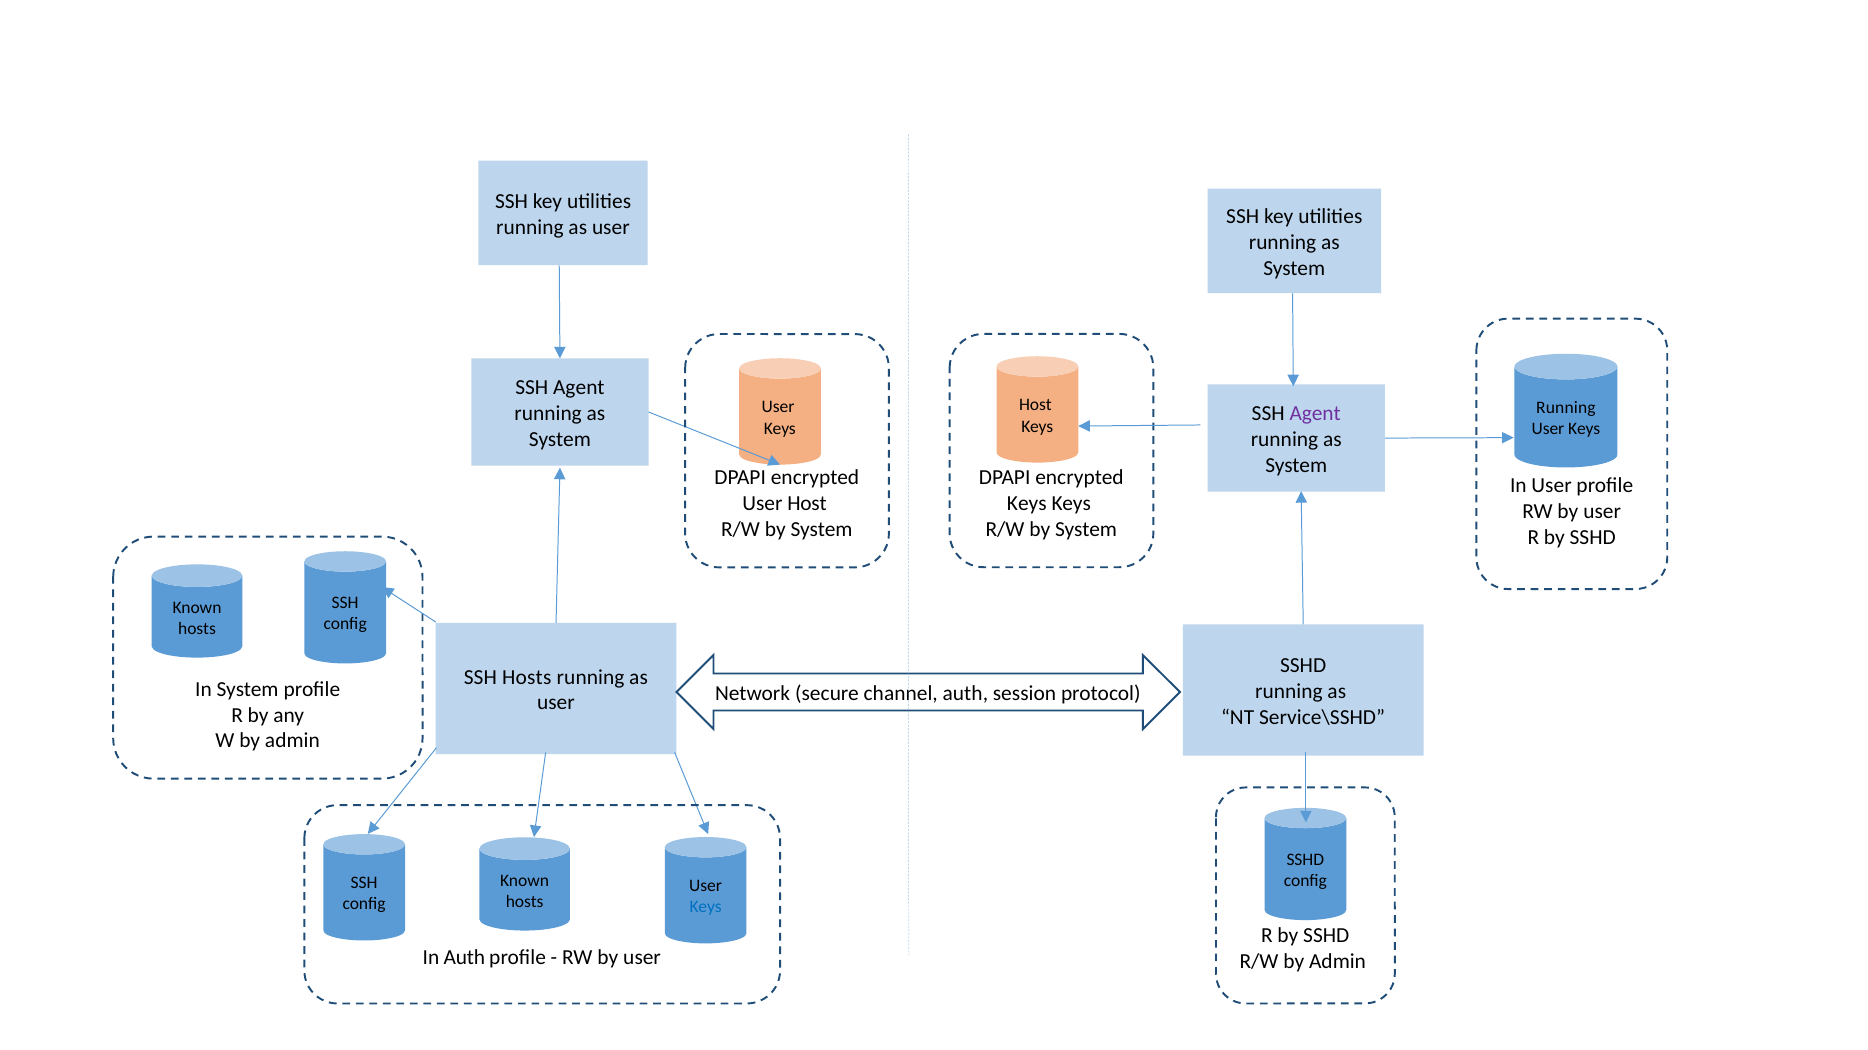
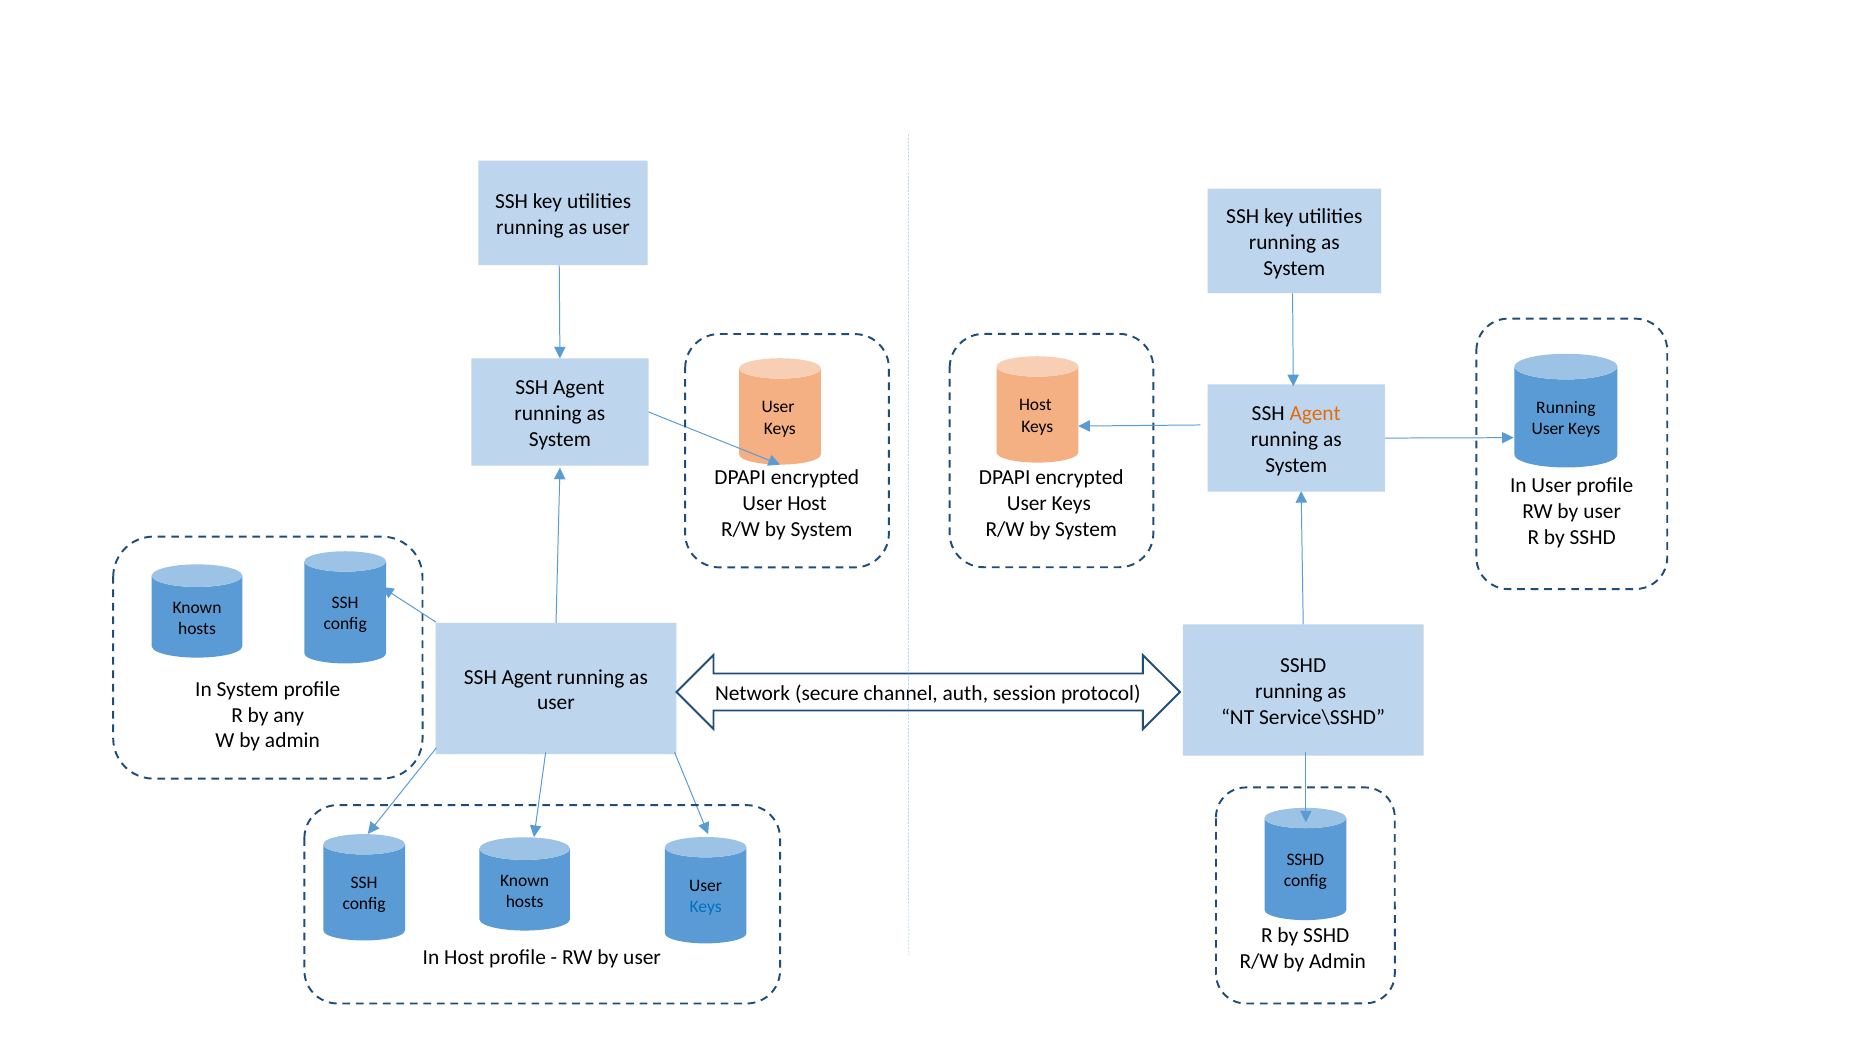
Agent colour: purple -> orange (1315, 414)
Keys: Keys -> User (1027, 504)
Hosts: Hosts -> Agent (527, 678)
In Auth: Auth -> Host (464, 958)
